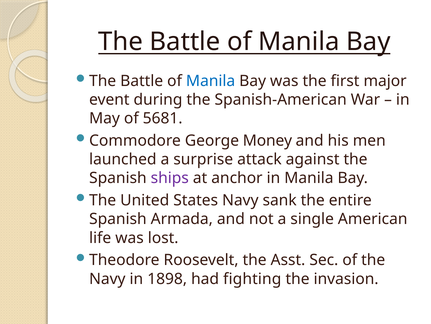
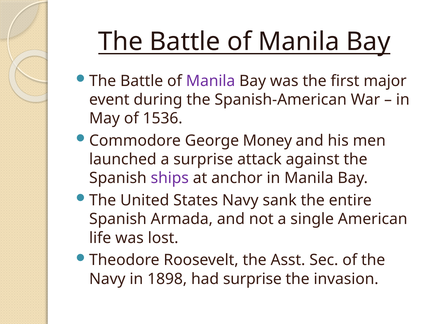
Manila colour: blue -> purple (211, 81)
5681: 5681 -> 1536 (163, 118)
had fighting: fighting -> surprise (252, 278)
